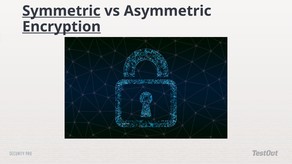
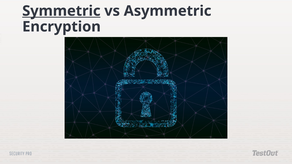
Encryption underline: present -> none (61, 27)
